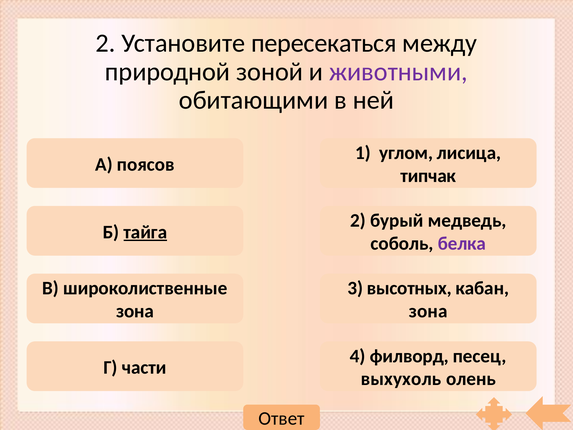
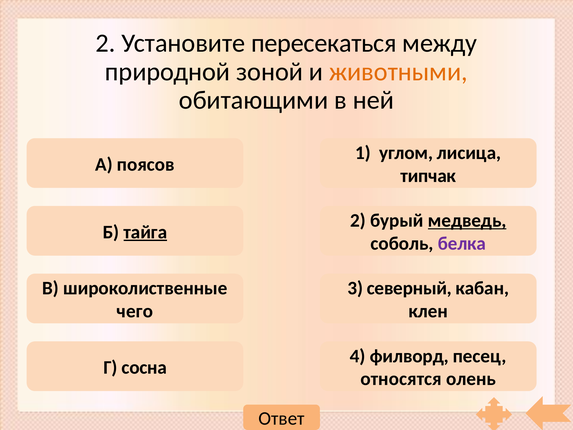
животными colour: purple -> orange (398, 72)
медведь underline: none -> present (467, 221)
высотных: высотных -> северный (409, 288)
зона: зона -> чего (135, 311)
зона: зона -> клен (428, 311)
части: части -> сосна (144, 367)
выхухоль: выхухоль -> относятся (401, 379)
